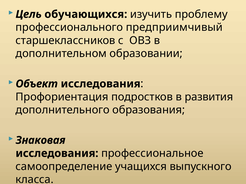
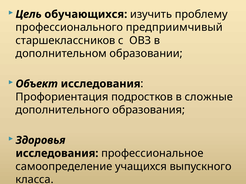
развития: развития -> сложные (209, 97)
Знаковая: Знаковая -> Здоровья (40, 141)
